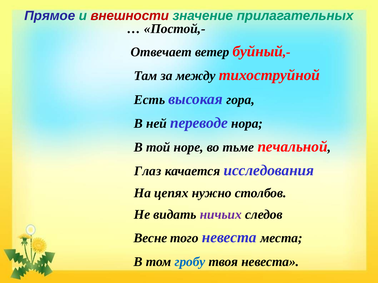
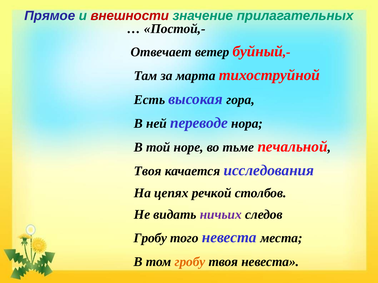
между: между -> марта (196, 76)
Глаз: Глаз -> Твоя (148, 171)
нужно: нужно -> речкой (212, 193)
Весне: Весне -> Гробу (150, 238)
гробу colour: blue -> orange (190, 262)
